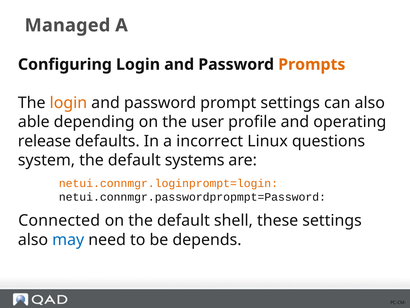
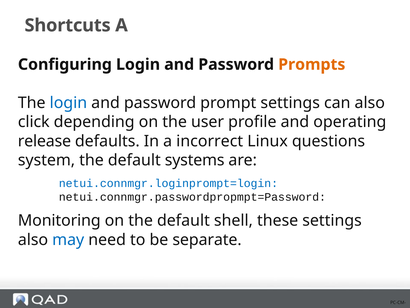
Managed: Managed -> Shortcuts (68, 25)
login colour: orange -> blue (68, 103)
able: able -> click (34, 122)
netui.connmgr.loginprompt=login colour: orange -> blue (168, 183)
Connected: Connected -> Monitoring (59, 220)
depends: depends -> separate (207, 239)
